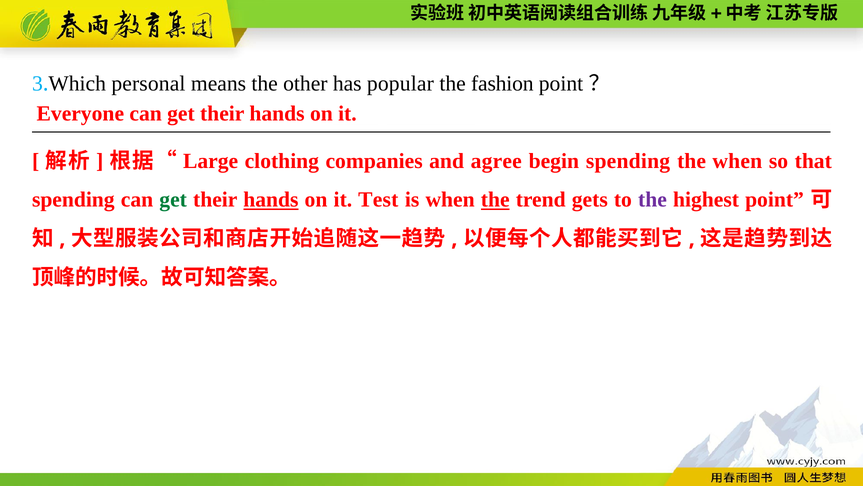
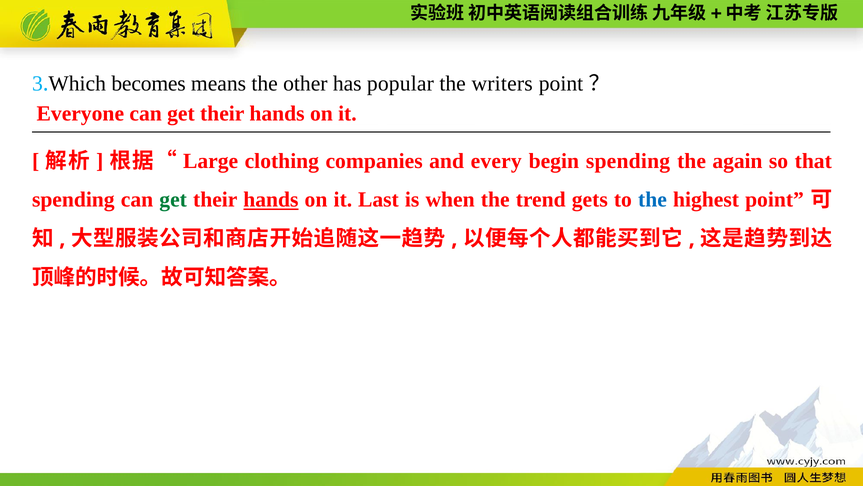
personal: personal -> becomes (149, 83)
fashion: fashion -> writers (502, 83)
agree: agree -> every (496, 161)
the when: when -> again (737, 161)
Test: Test -> Last (378, 200)
the underline: present -> none (495, 200)
the colour: purple -> blue (652, 200)
